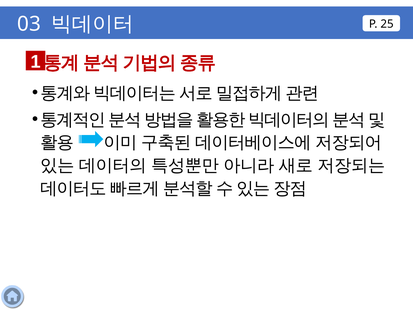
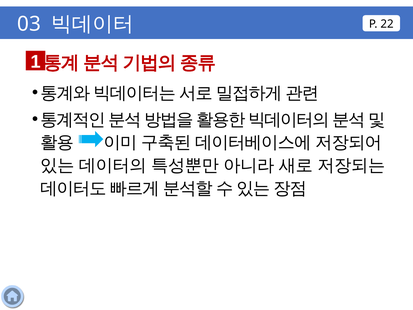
25: 25 -> 22 (387, 24)
